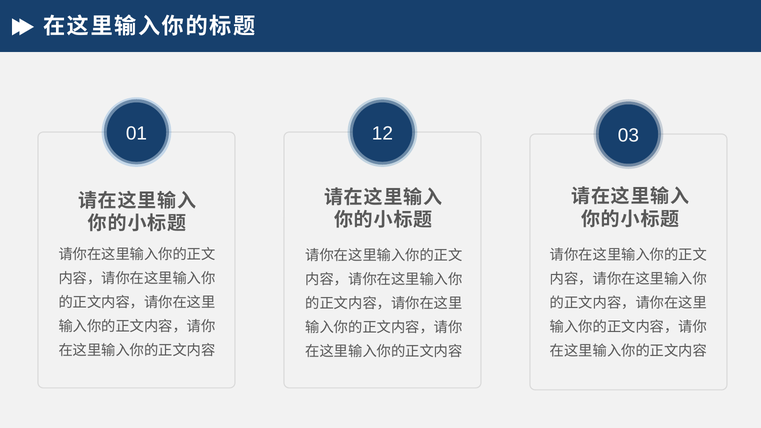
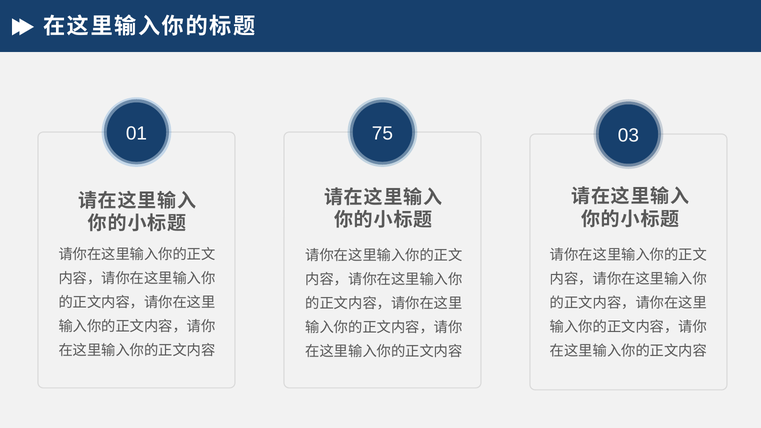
12: 12 -> 75 (382, 133)
